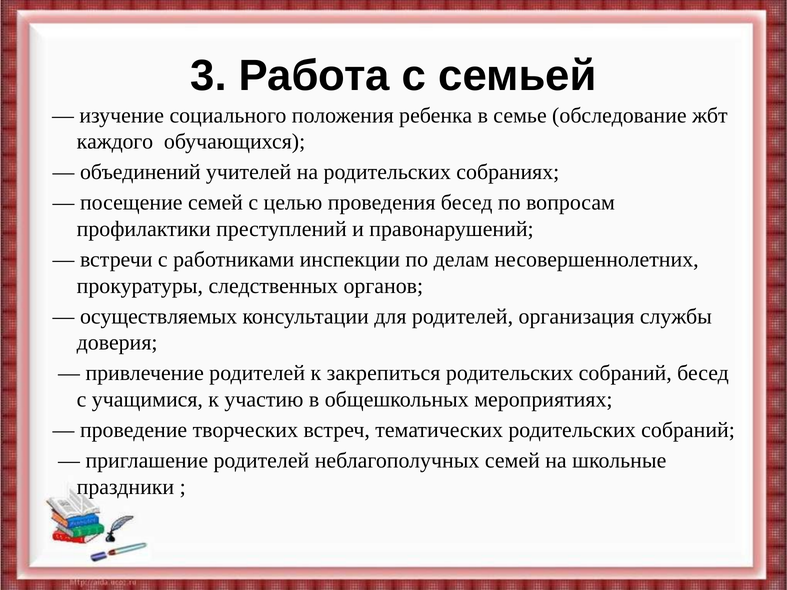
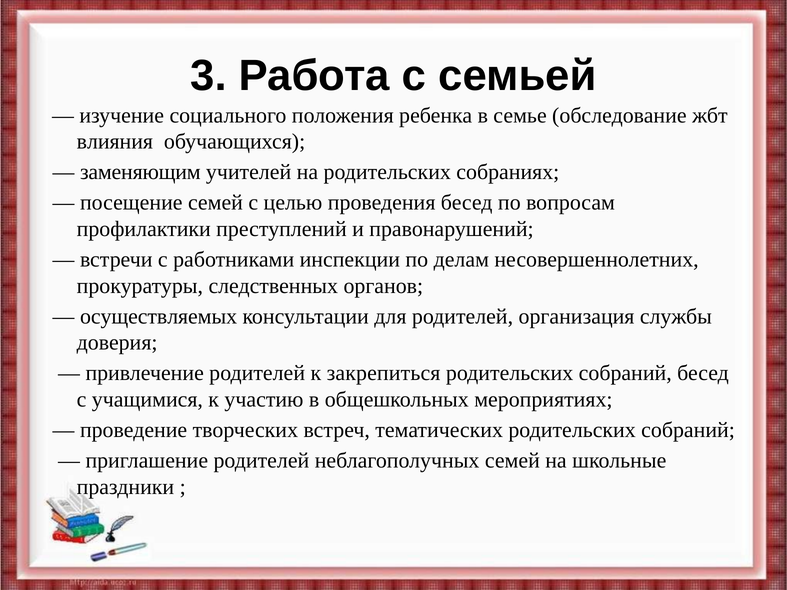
каждого: каждого -> влияния (115, 142)
объединений: объединений -> заменяющим (140, 172)
